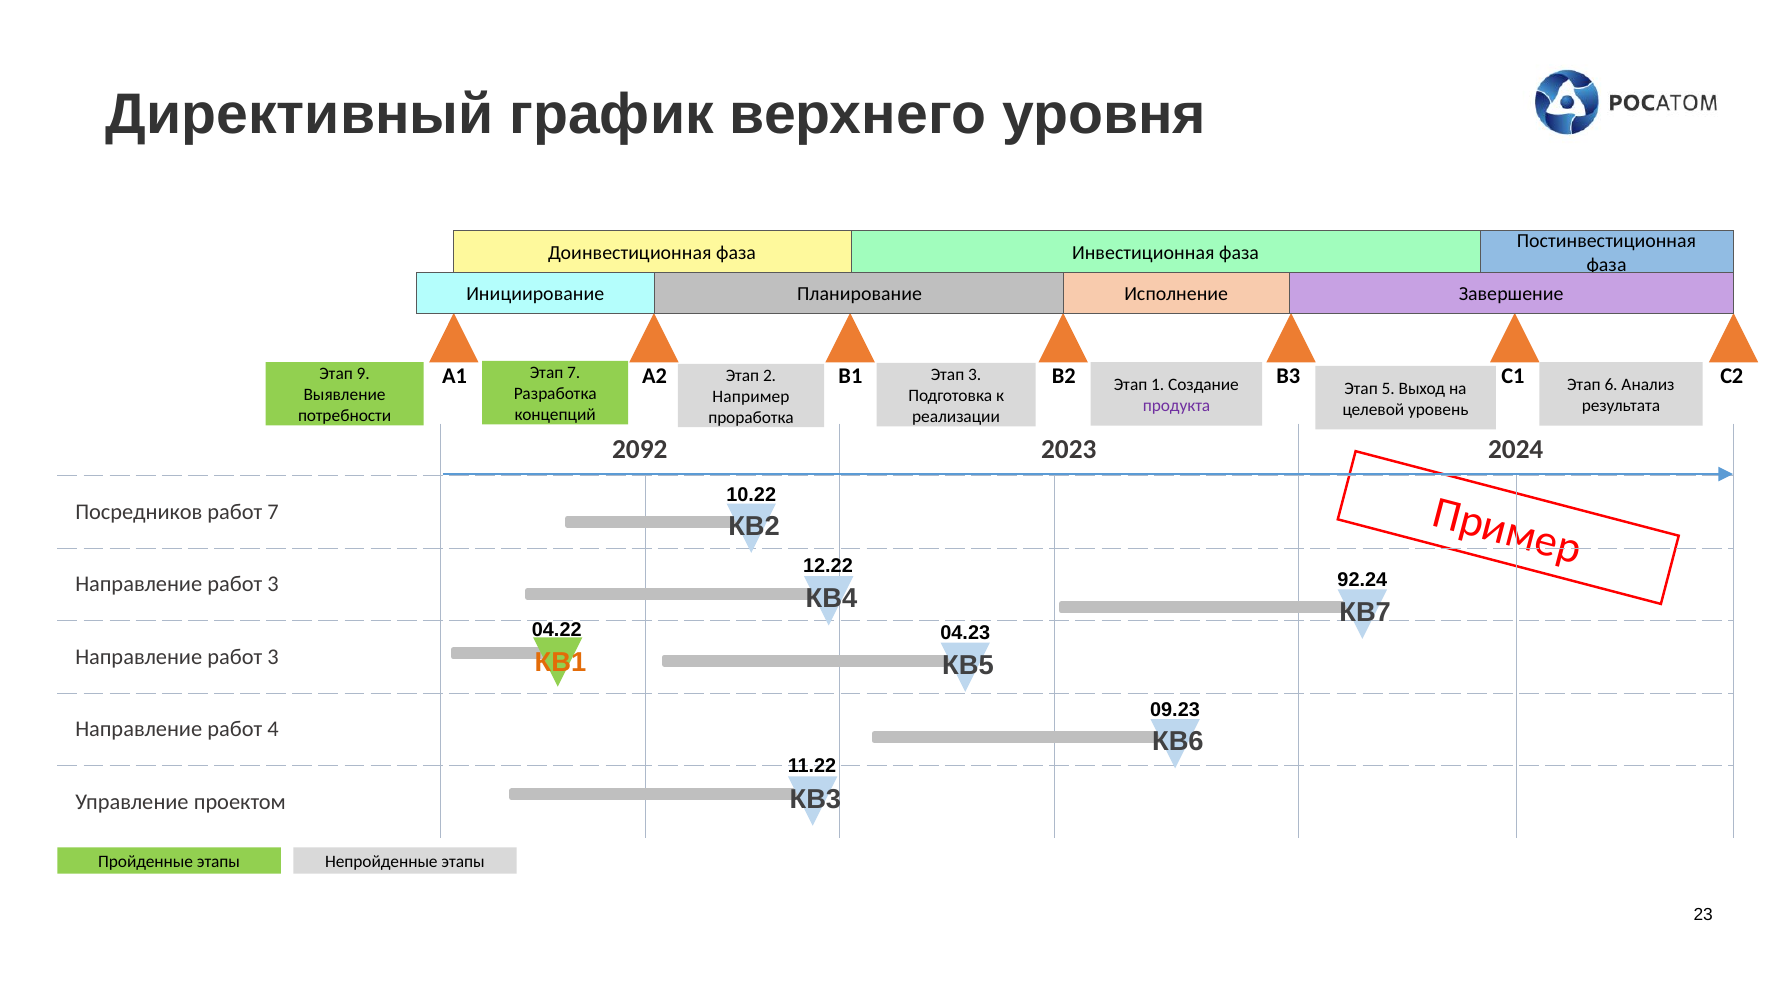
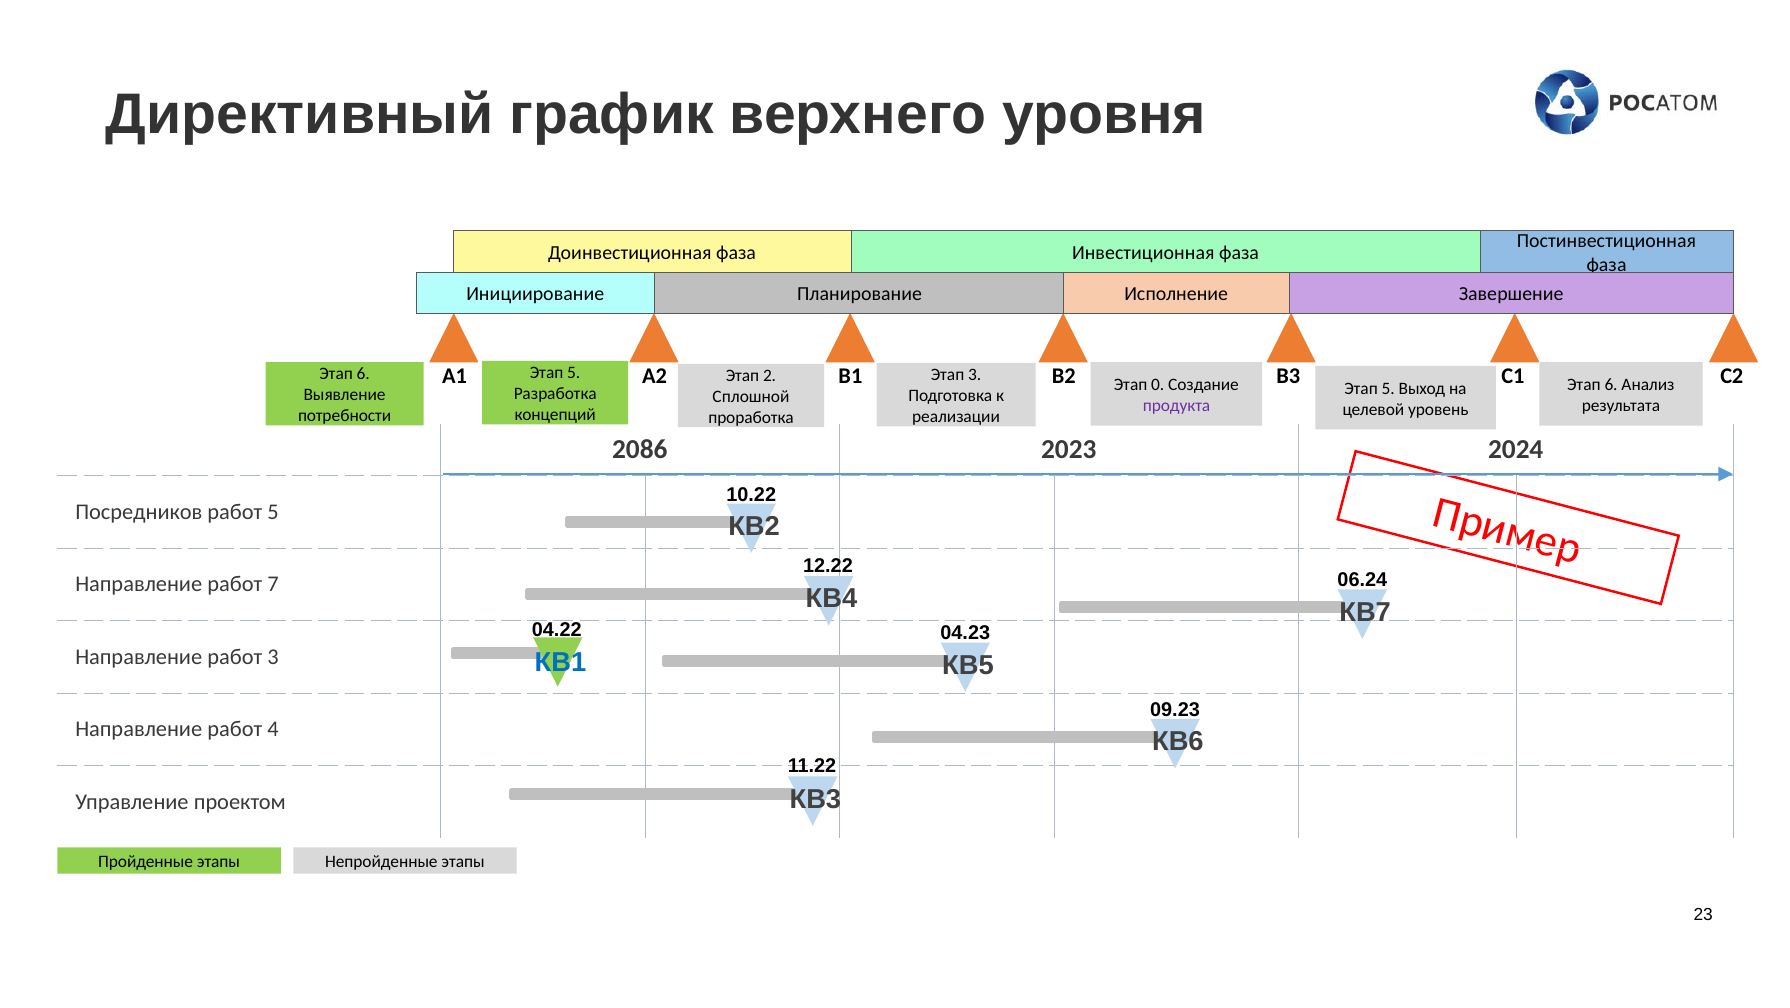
7: 7 -> 5 (574, 373)
9: 9 -> 6 (363, 374)
1: 1 -> 0 (1158, 385)
Например: Например -> Сплошной (751, 397)
2092: 2092 -> 2086 (640, 450)
работ 7: 7 -> 5 (273, 512)
92.24: 92.24 -> 06.24 (1362, 579)
3: 3 -> 7 (273, 584)
КВ1 colour: orange -> blue (560, 663)
